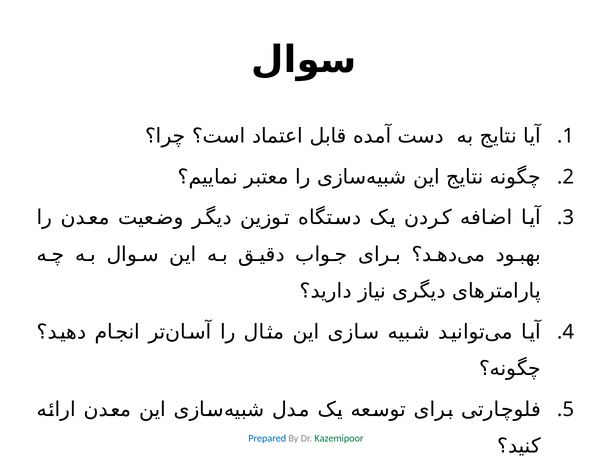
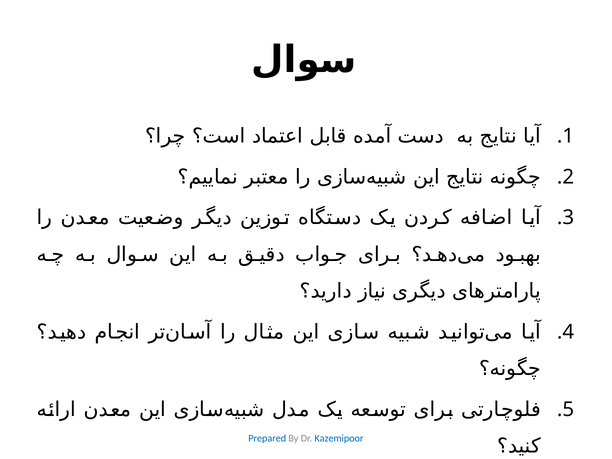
Kazemipoor colour: green -> blue (339, 438)
